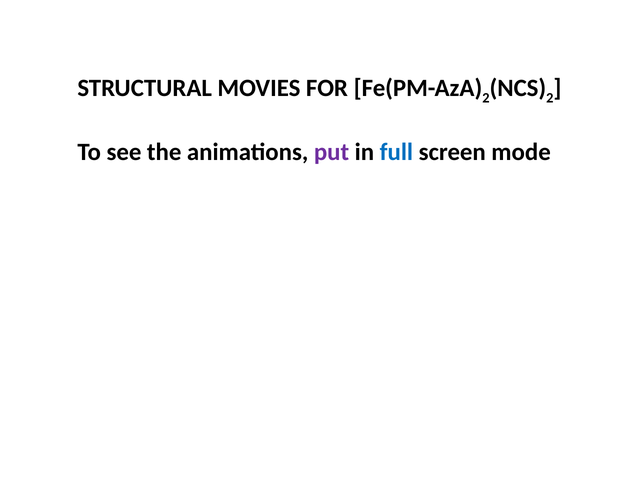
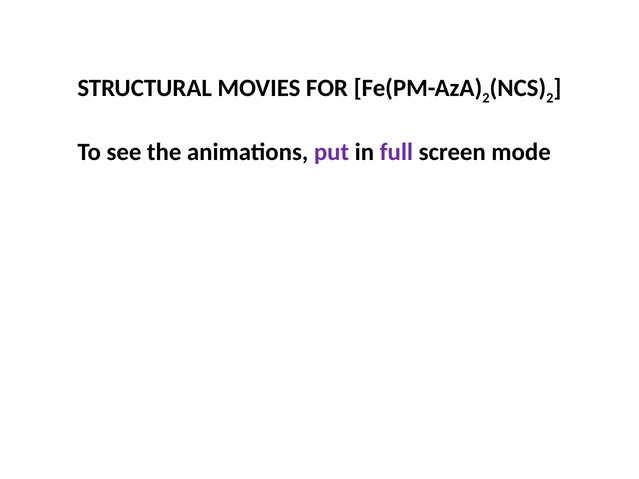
full colour: blue -> purple (396, 152)
